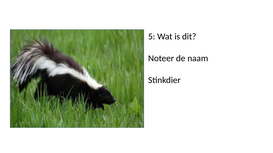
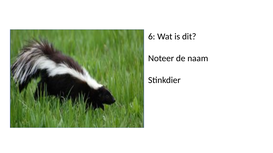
5: 5 -> 6 (152, 37)
